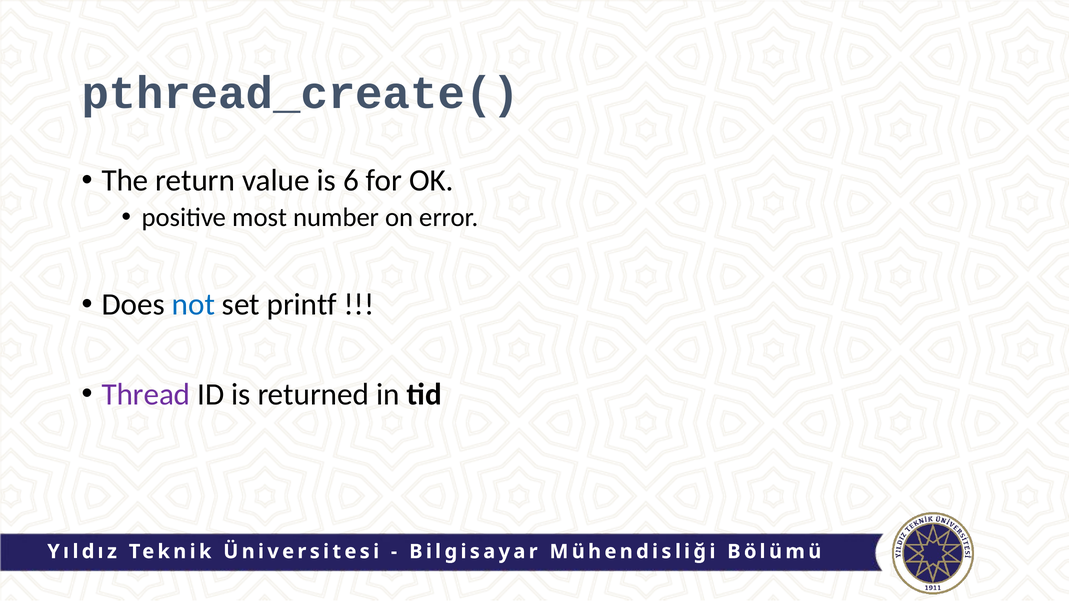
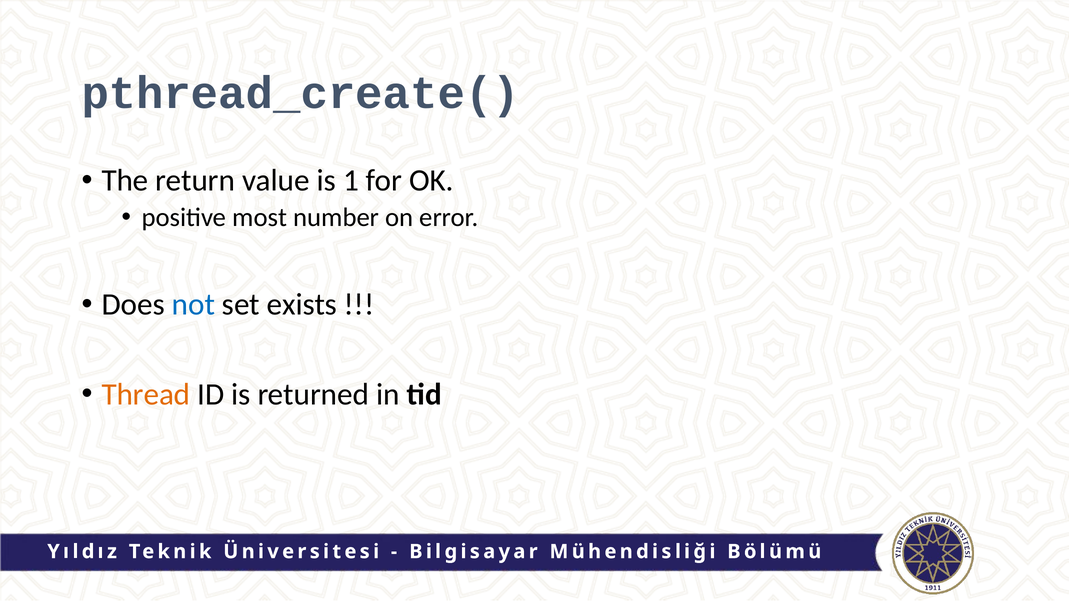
6: 6 -> 1 (351, 181)
printf: printf -> exists (302, 305)
Thread colour: purple -> orange (146, 394)
